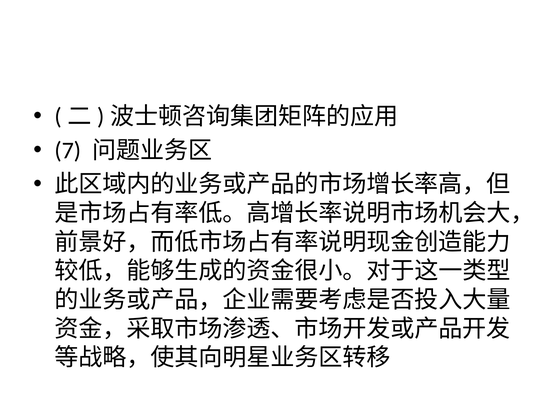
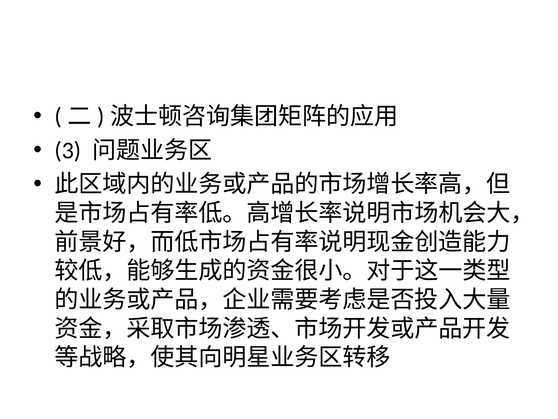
7: 7 -> 3 (68, 150)
